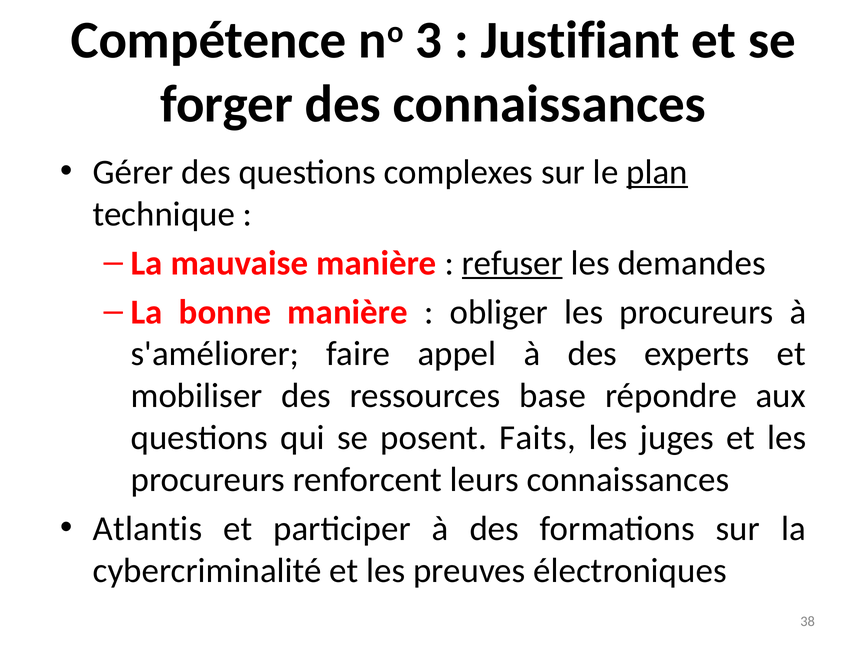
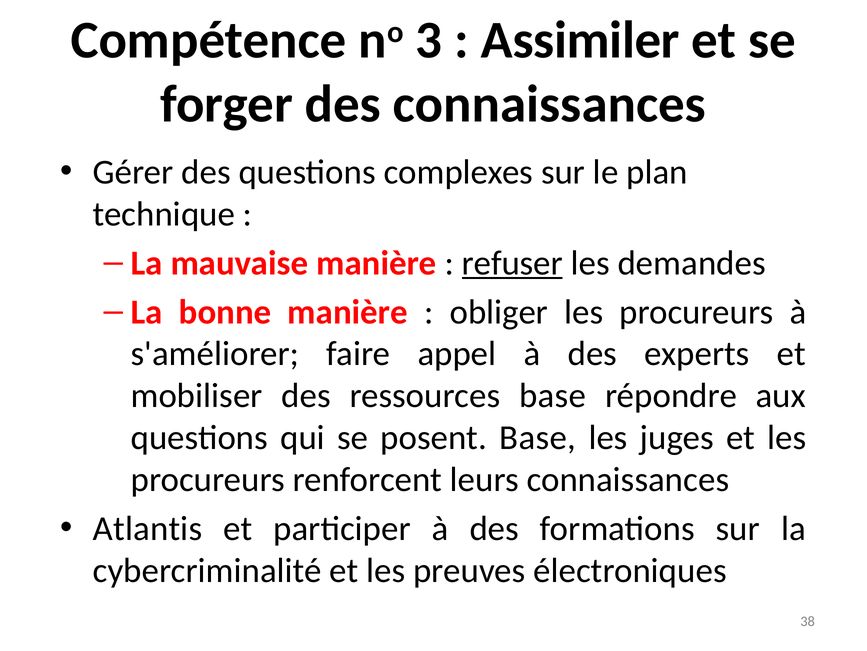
Justifiant: Justifiant -> Assimiler (580, 40)
plan underline: present -> none (657, 172)
posent Faits: Faits -> Base (538, 437)
